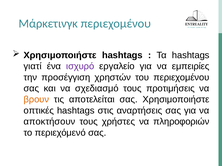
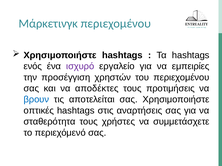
γιατί: γιατί -> ενός (33, 66)
σχεδιασμό: σχεδιασμό -> αποδέκτες (97, 89)
βρουν colour: orange -> blue (36, 100)
αποκτήσουν: αποκτήσουν -> σταθερότητα (50, 122)
πληροφοριών: πληροφοριών -> συμμετάσχετε (181, 122)
